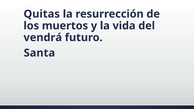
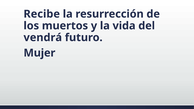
Quitas: Quitas -> Recibe (42, 14)
Santa: Santa -> Mujer (39, 53)
